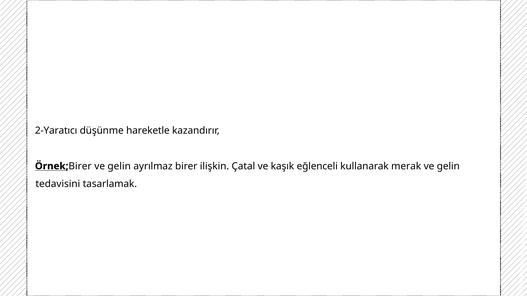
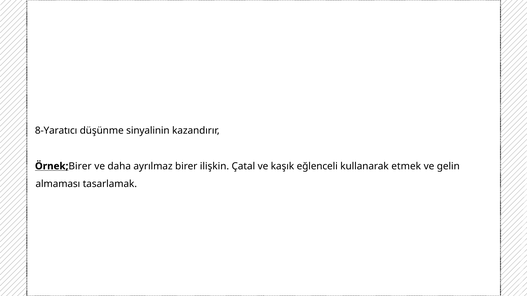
2-Yaratıcı: 2-Yaratıcı -> 8-Yaratıcı (56, 131)
hareketle: hareketle -> sinyalinin (148, 131)
gelin: gelin -> daha (119, 166)
merak: merak -> etmek (406, 166)
tedavisini: tedavisini -> almaması (58, 184)
